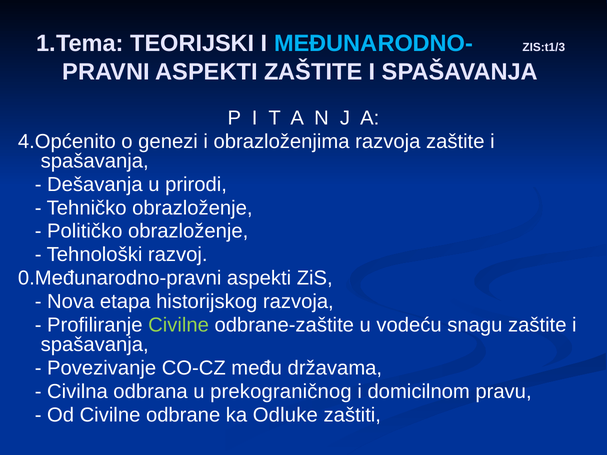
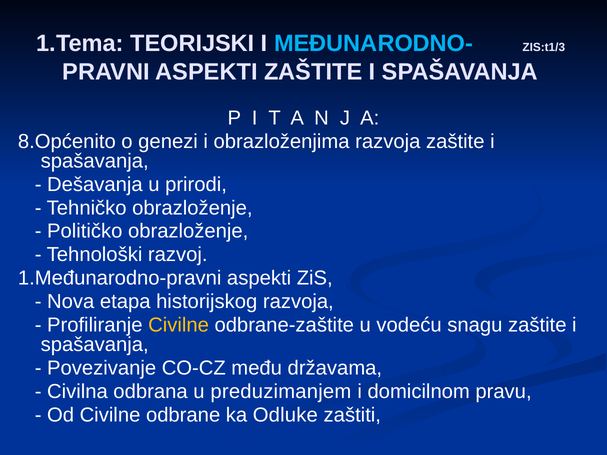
4.Općenito: 4.Općenito -> 8.Općenito (67, 142)
0.Međunarodno-pravni: 0.Međunarodno-pravni -> 1.Međunarodno-pravni (120, 278)
Civilne colour: light green -> yellow (179, 325)
prekograničnog: prekograničnog -> preduzimanjem (281, 392)
